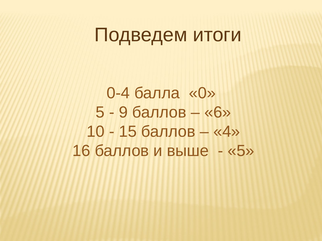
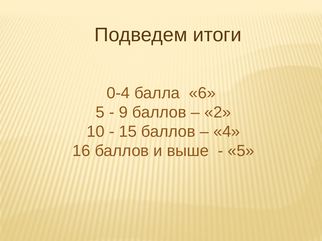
0: 0 -> 6 (202, 93)
6: 6 -> 2 (218, 113)
